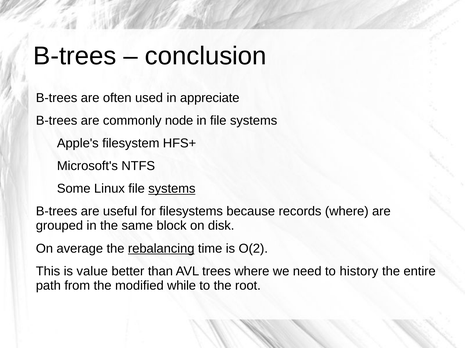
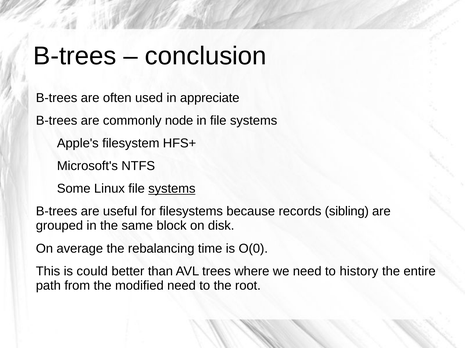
records where: where -> sibling (347, 212)
rebalancing underline: present -> none (161, 249)
O(2: O(2 -> O(0 (253, 249)
value: value -> could (92, 272)
modified while: while -> need (182, 286)
